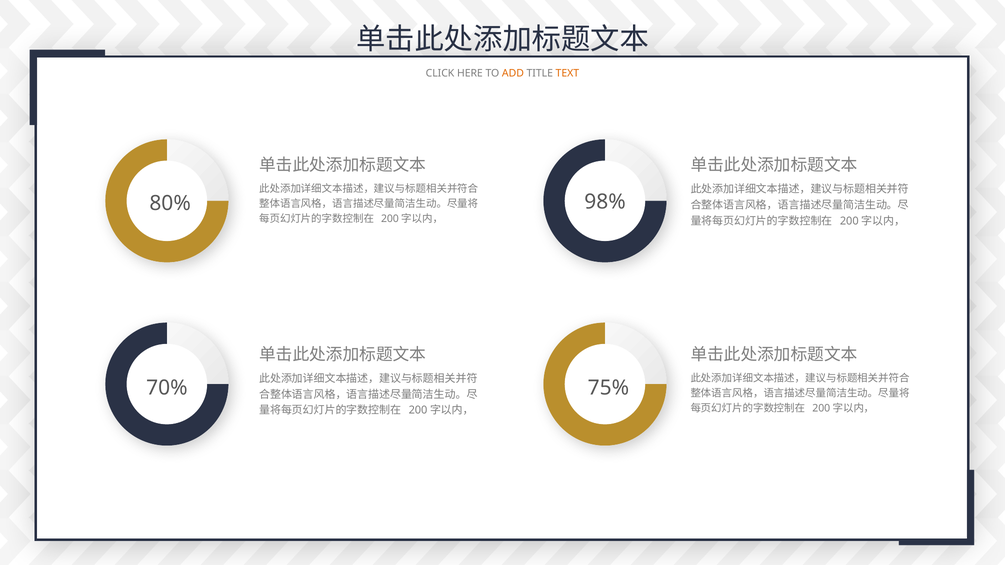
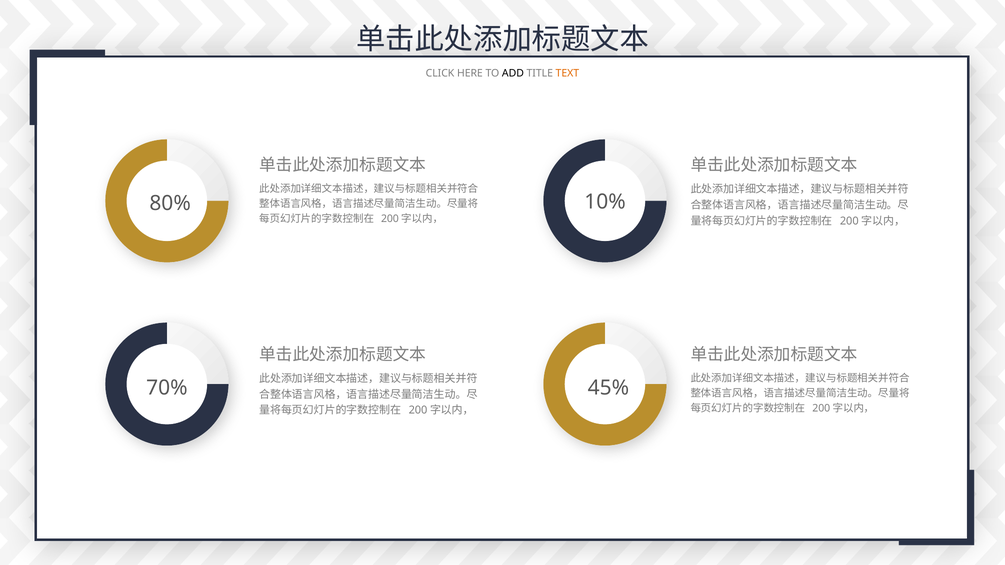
ADD colour: orange -> black (513, 73)
98%: 98% -> 10% (605, 202)
75%: 75% -> 45% (608, 388)
